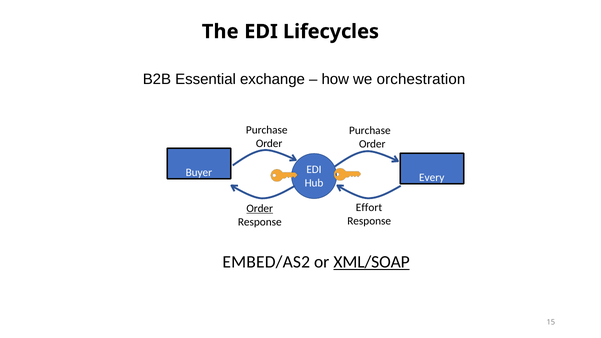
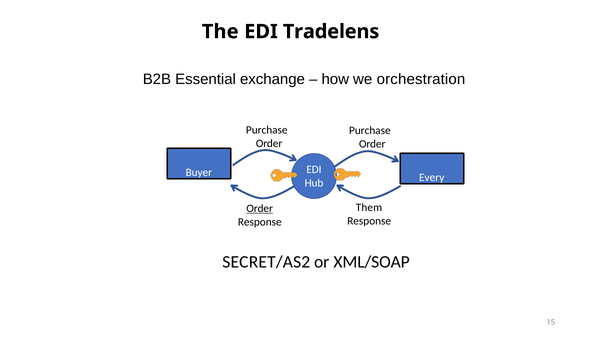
Lifecycles: Lifecycles -> Tradelens (331, 32)
Effort: Effort -> Them (369, 207)
EMBED/AS2: EMBED/AS2 -> SECRET/AS2 (266, 262)
XML/SOAP underline: present -> none (372, 262)
